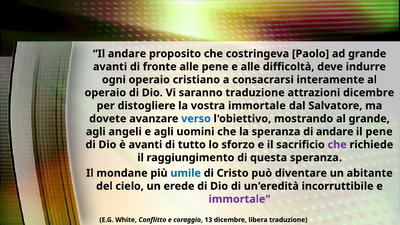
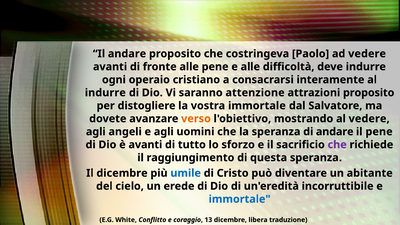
ad grande: grande -> vedere (367, 54)
operaio: operaio -> indurre (105, 93)
saranno traduzione: traduzione -> attenzione (255, 93)
attrazioni dicembre: dicembre -> proposito (369, 93)
verso colour: blue -> orange (196, 119)
al grande: grande -> vedere (369, 119)
Il mondane: mondane -> dicembre (122, 173)
immortale colour: purple -> blue (240, 199)
